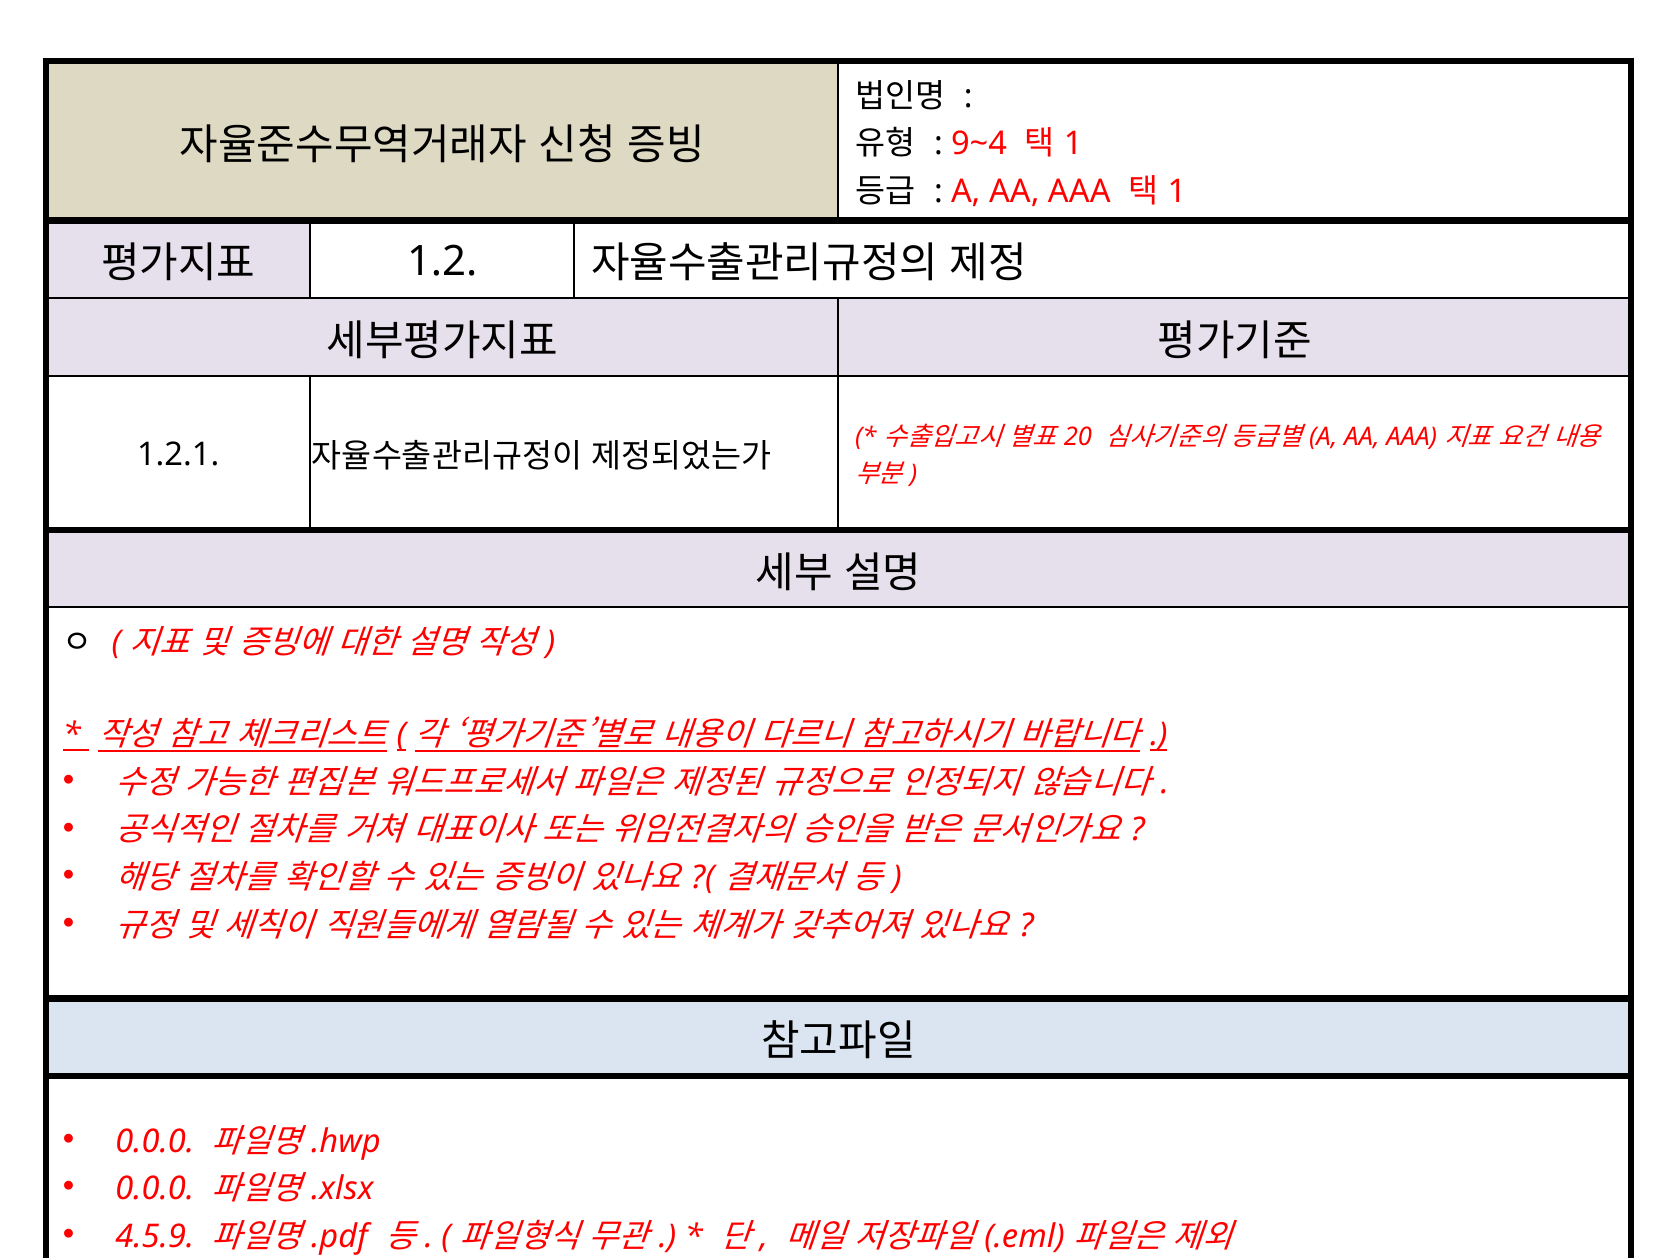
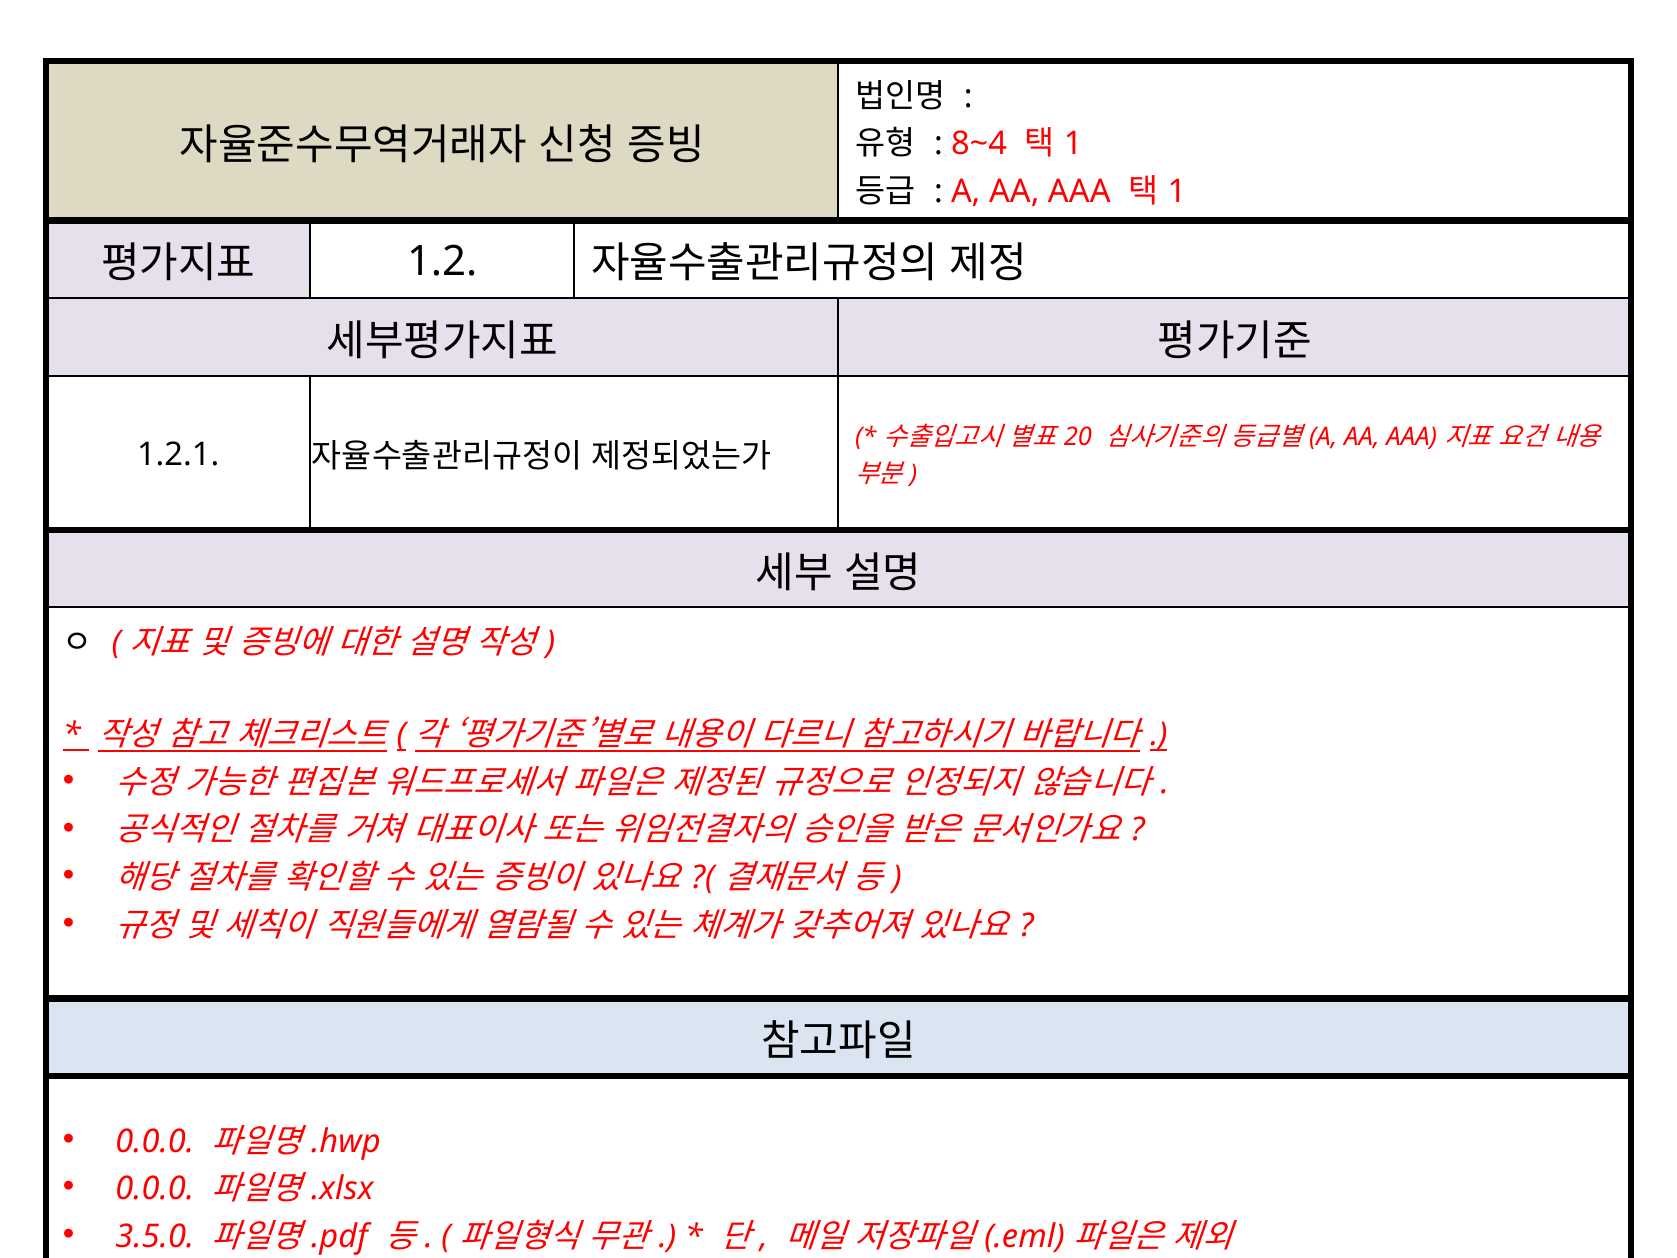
9~4: 9~4 -> 8~4 (979, 144)
4.5.9: 4.5.9 -> 3.5.0 (155, 1236)
